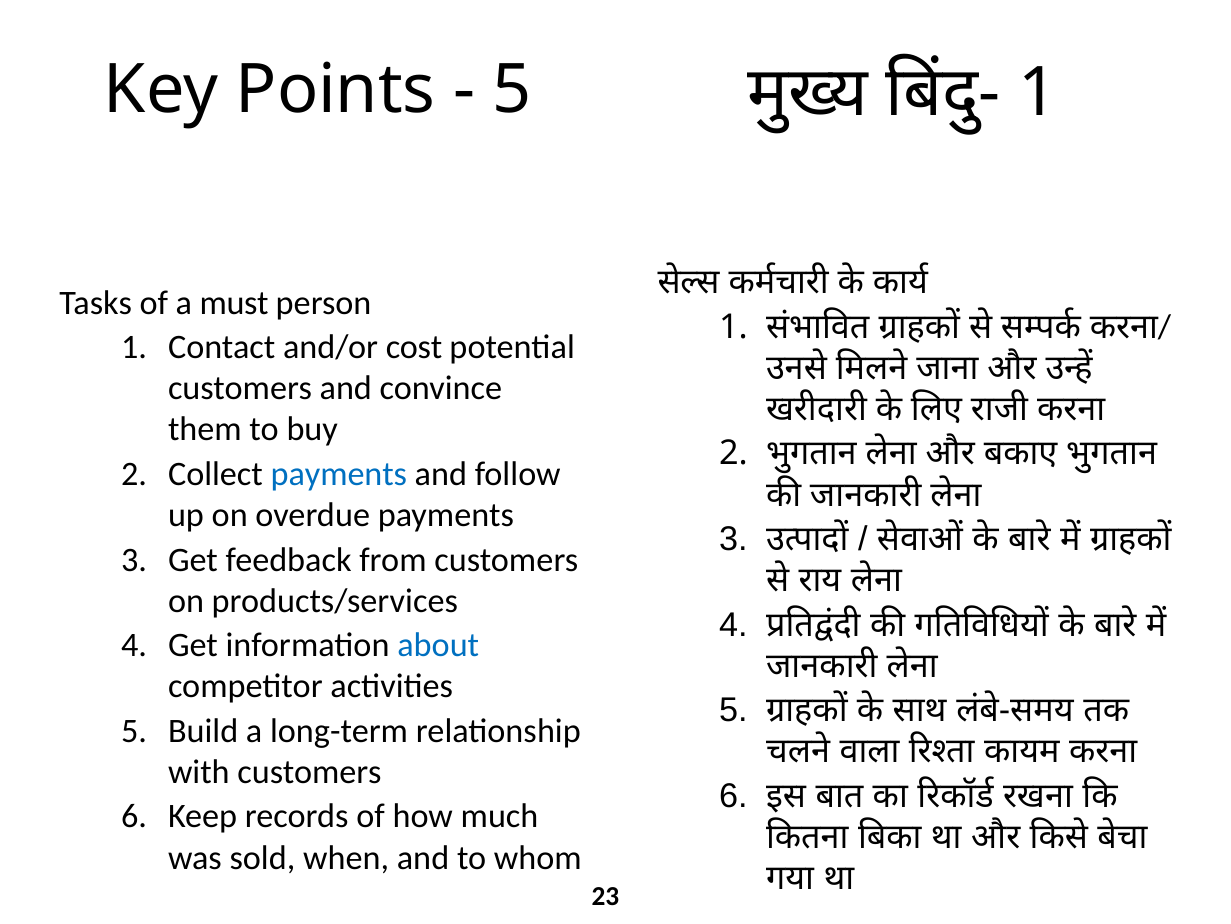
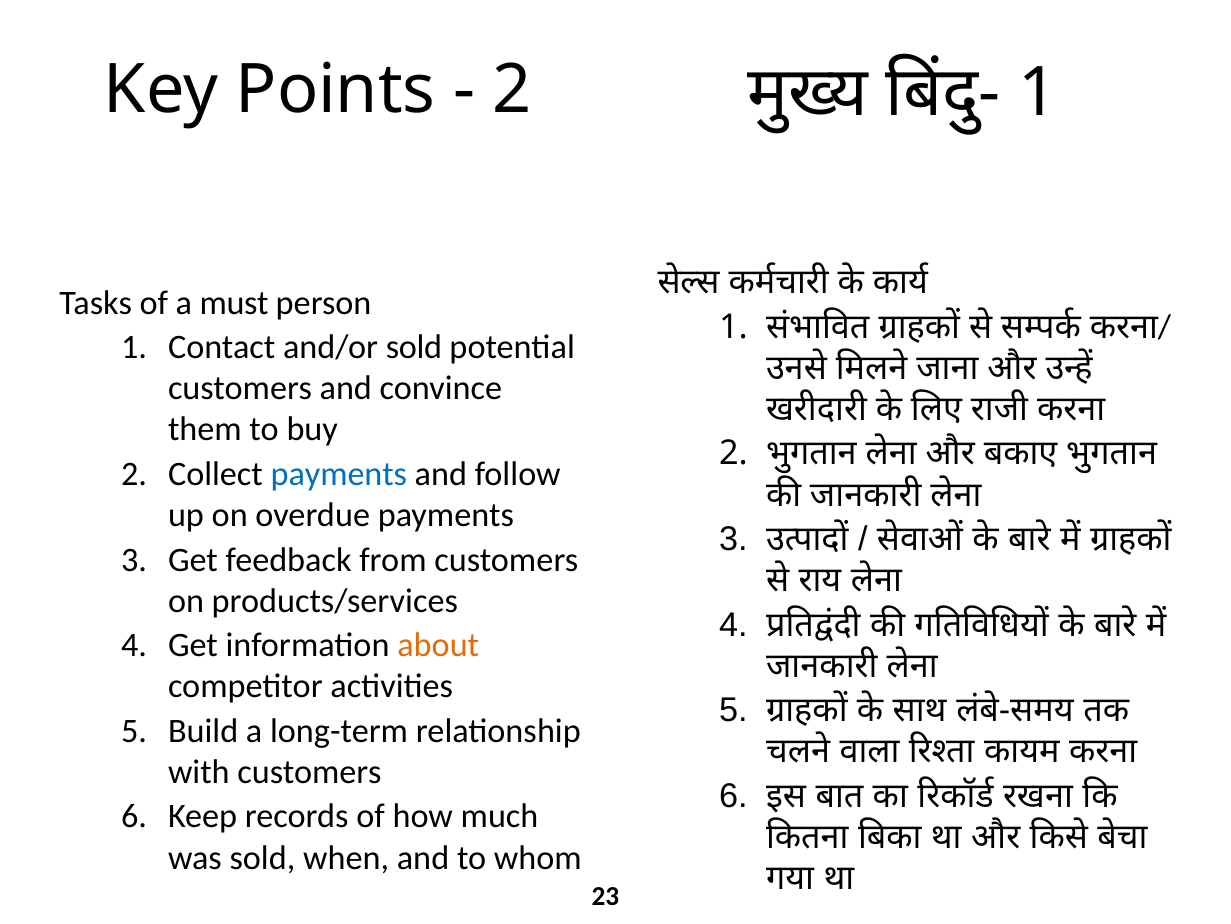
5: 5 -> 2 (513, 90)
and/or cost: cost -> sold (414, 347)
about colour: blue -> orange (438, 645)
